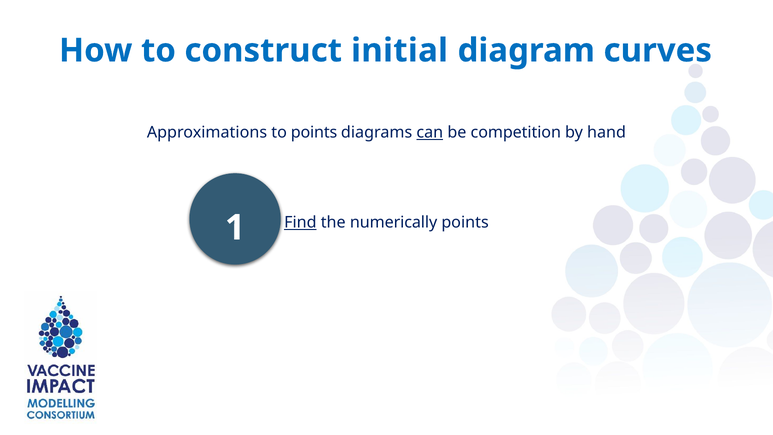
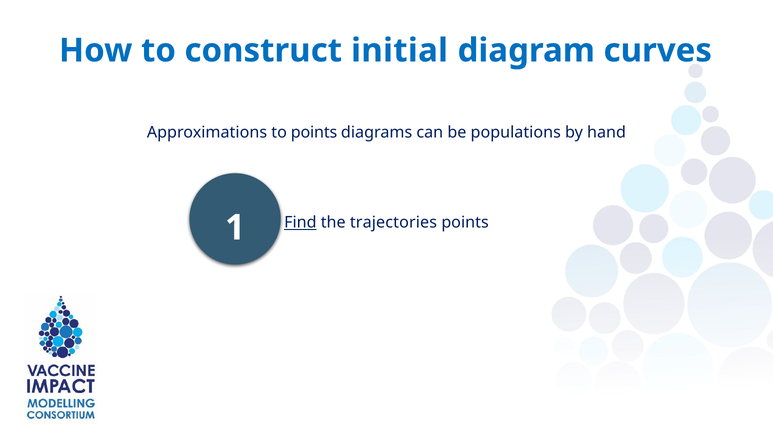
can underline: present -> none (430, 132)
competition: competition -> populations (516, 132)
numerically: numerically -> trajectories (393, 222)
